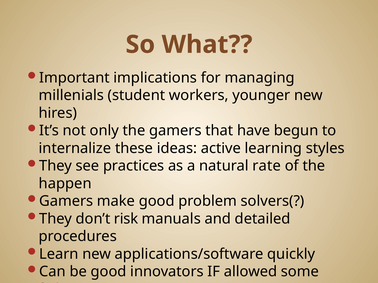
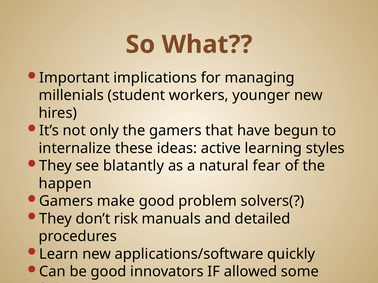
practices: practices -> blatantly (134, 166)
rate: rate -> fear (267, 166)
